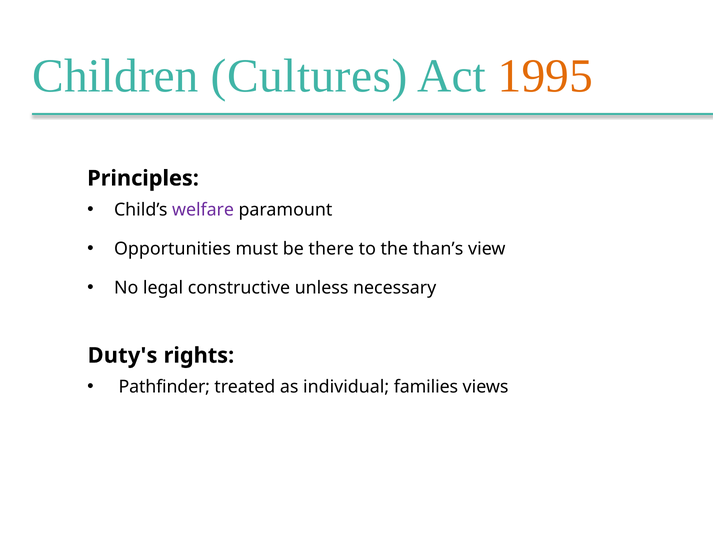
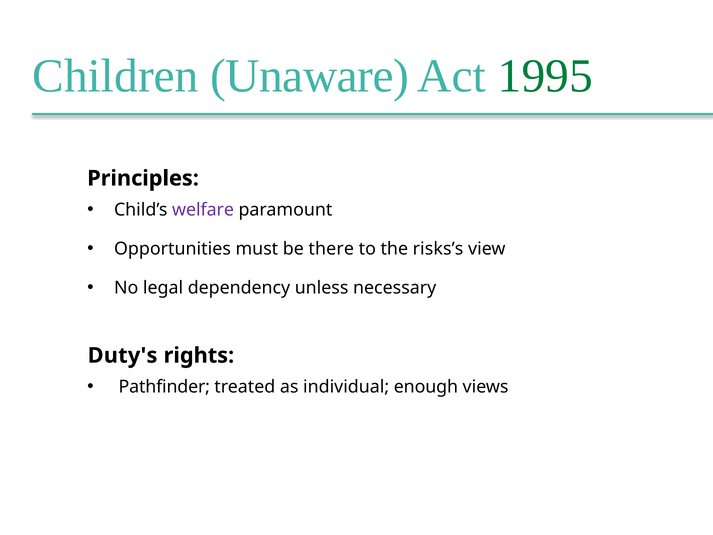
Cultures: Cultures -> Unaware (310, 76)
1995 colour: orange -> green (545, 76)
than’s: than’s -> risks’s (438, 249)
constructive: constructive -> dependency (239, 288)
families: families -> enough (426, 387)
